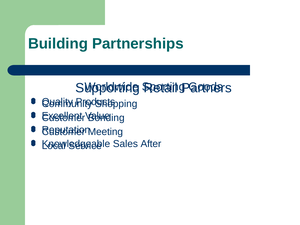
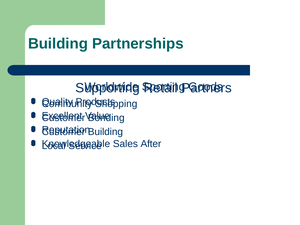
Meeting: Meeting -> Building (105, 132)
